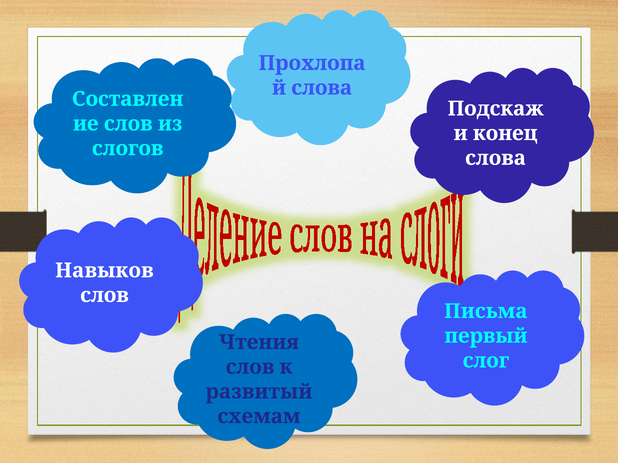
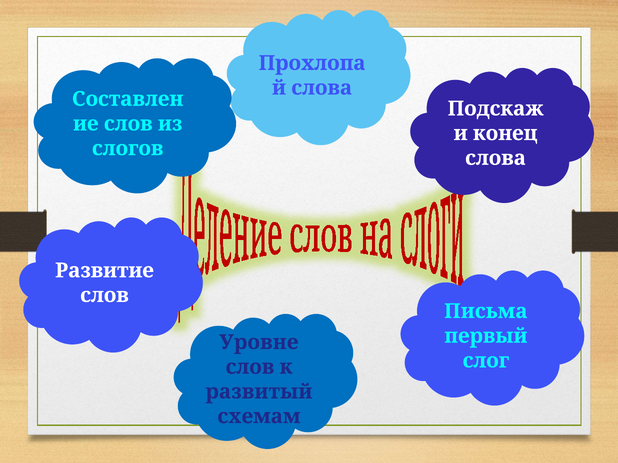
Навыков: Навыков -> Развитие (105, 271)
Чтения: Чтения -> Уровне (259, 343)
